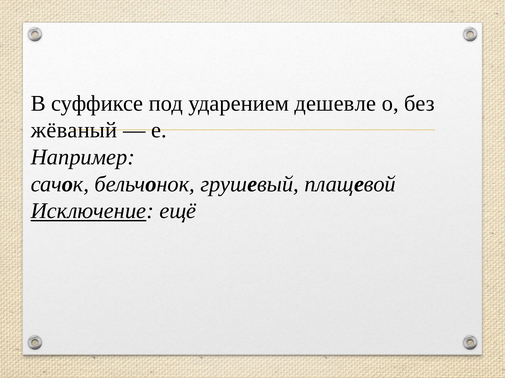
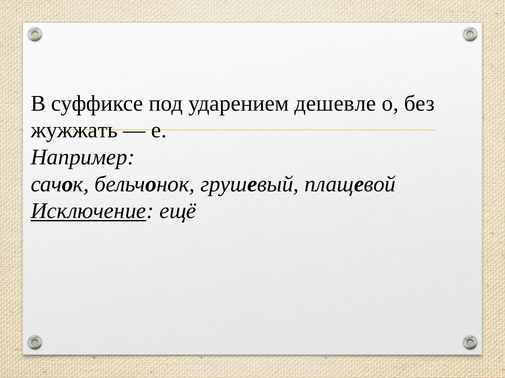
жёваный: жёваный -> жужжать (74, 130)
